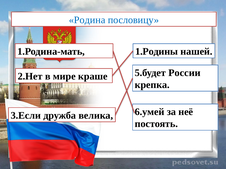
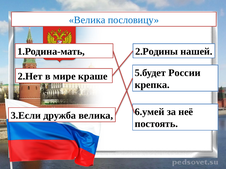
Родина: Родина -> Велика (87, 20)
1.Родины: 1.Родины -> 2.Родины (157, 52)
